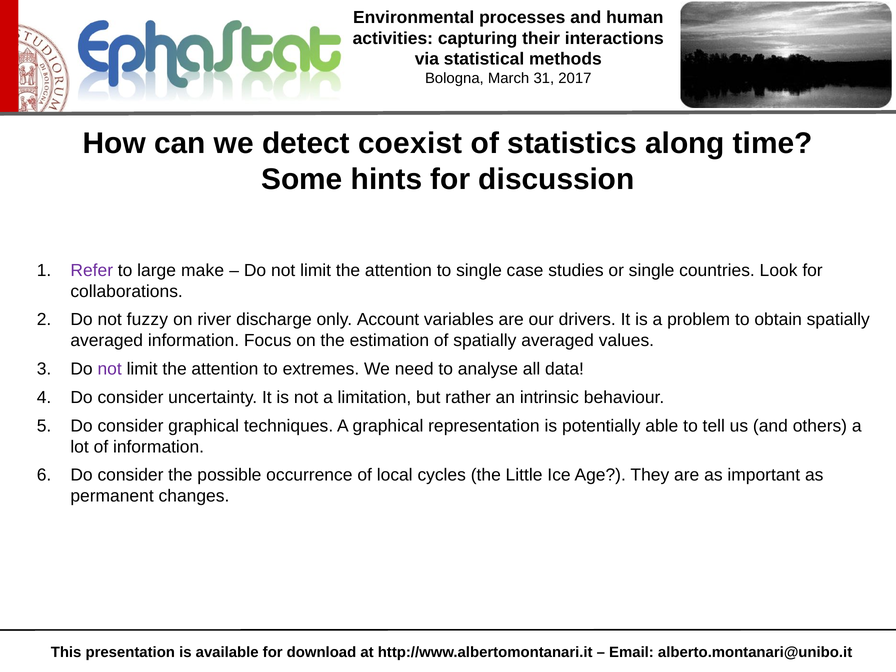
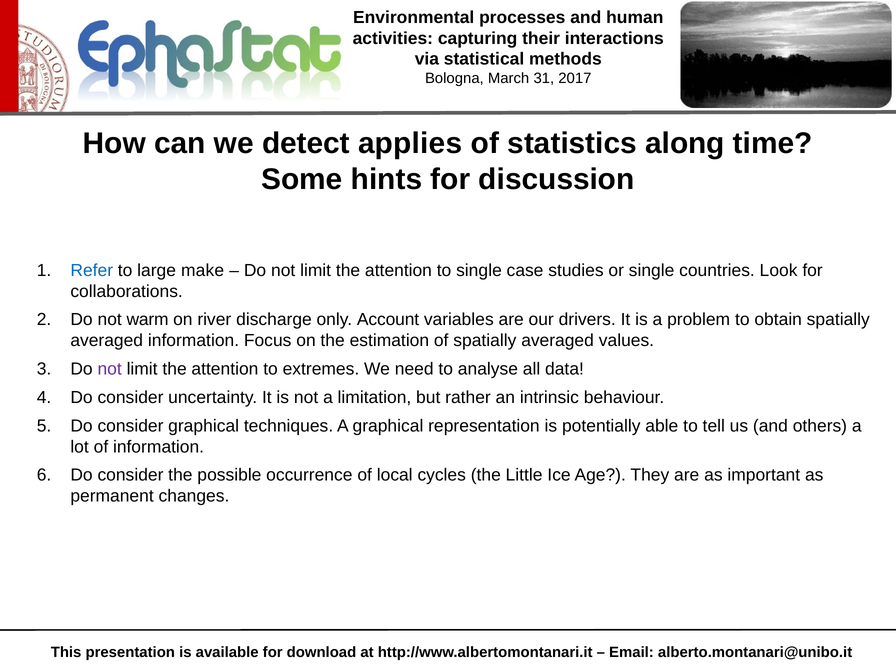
coexist: coexist -> applies (410, 143)
Refer colour: purple -> blue (92, 270)
fuzzy: fuzzy -> warm (148, 320)
